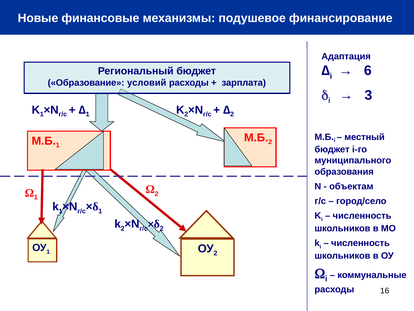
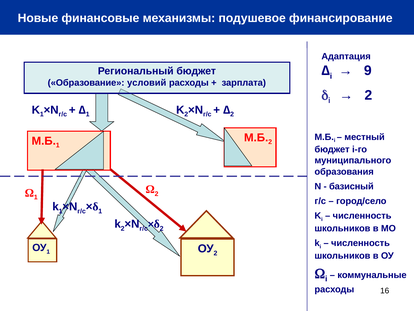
6: 6 -> 9 (368, 71)
3: 3 -> 2 (368, 95)
объектам: объектам -> базисный (351, 186)
